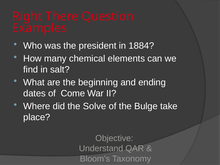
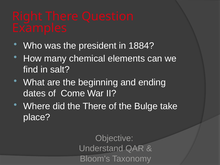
the Solve: Solve -> There (95, 106)
